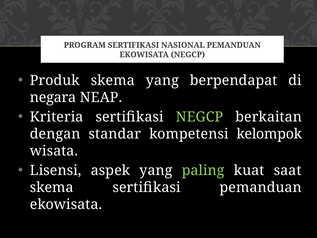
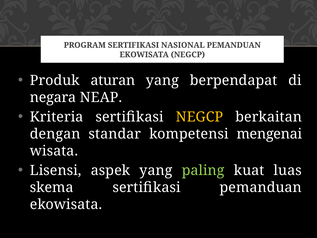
Produk skema: skema -> aturan (113, 80)
NEGCP colour: light green -> yellow (200, 117)
kelompok: kelompok -> mengenai (269, 134)
saat: saat -> luas (288, 170)
